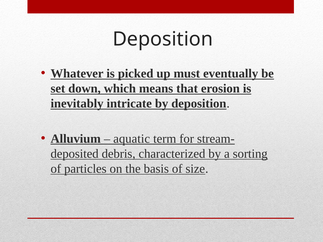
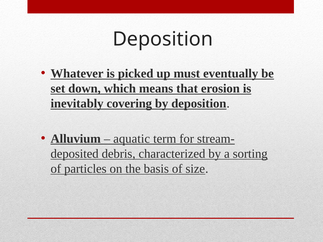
intricate: intricate -> covering (129, 104)
